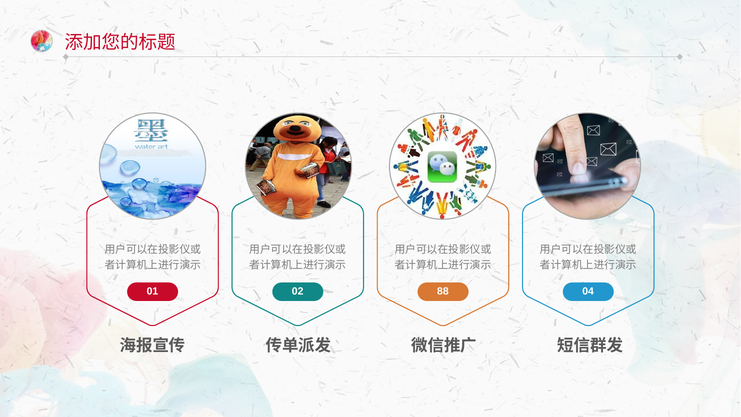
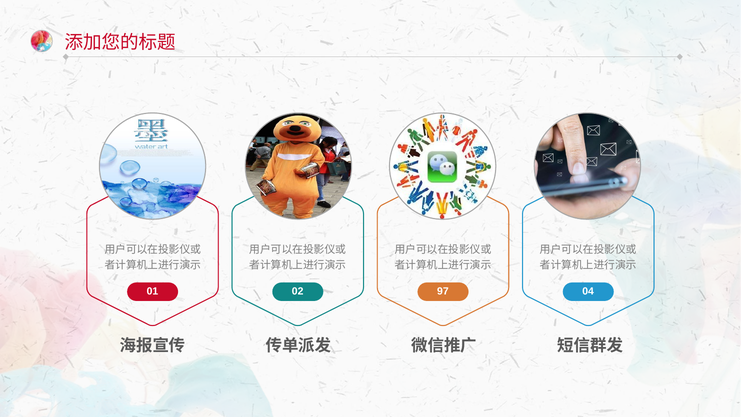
88: 88 -> 97 (443, 291)
